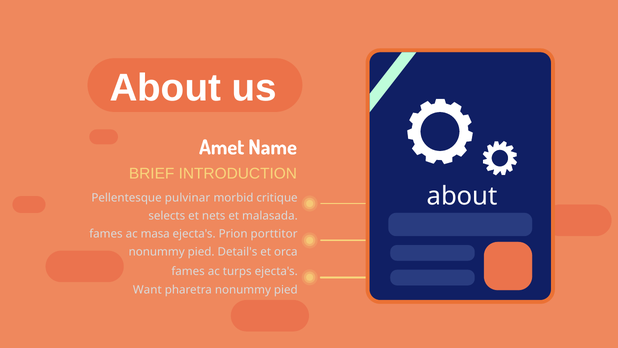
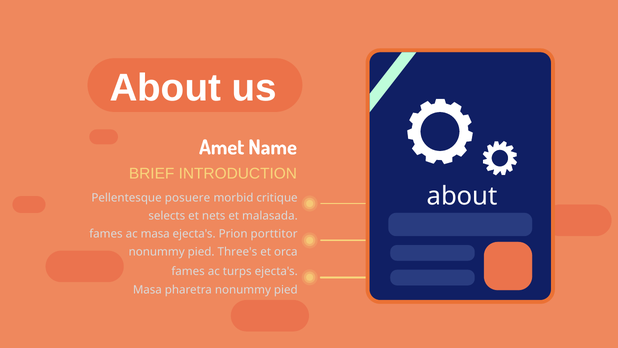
pulvinar: pulvinar -> posuere (188, 198)
Detail's: Detail's -> Three's (237, 252)
Want: Want -> Masa (147, 289)
